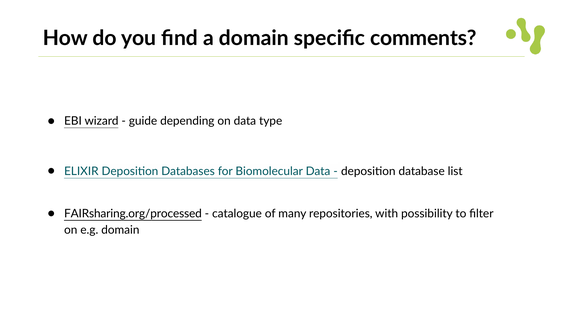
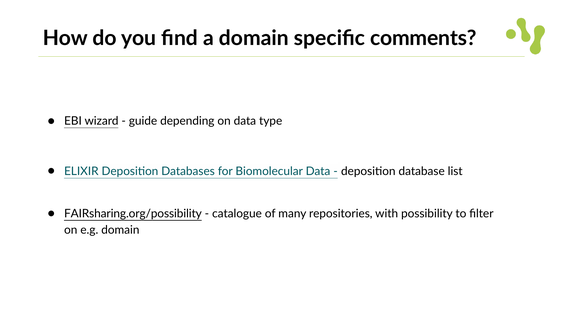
FAIRsharing.org/processed: FAIRsharing.org/processed -> FAIRsharing.org/possibility (133, 214)
